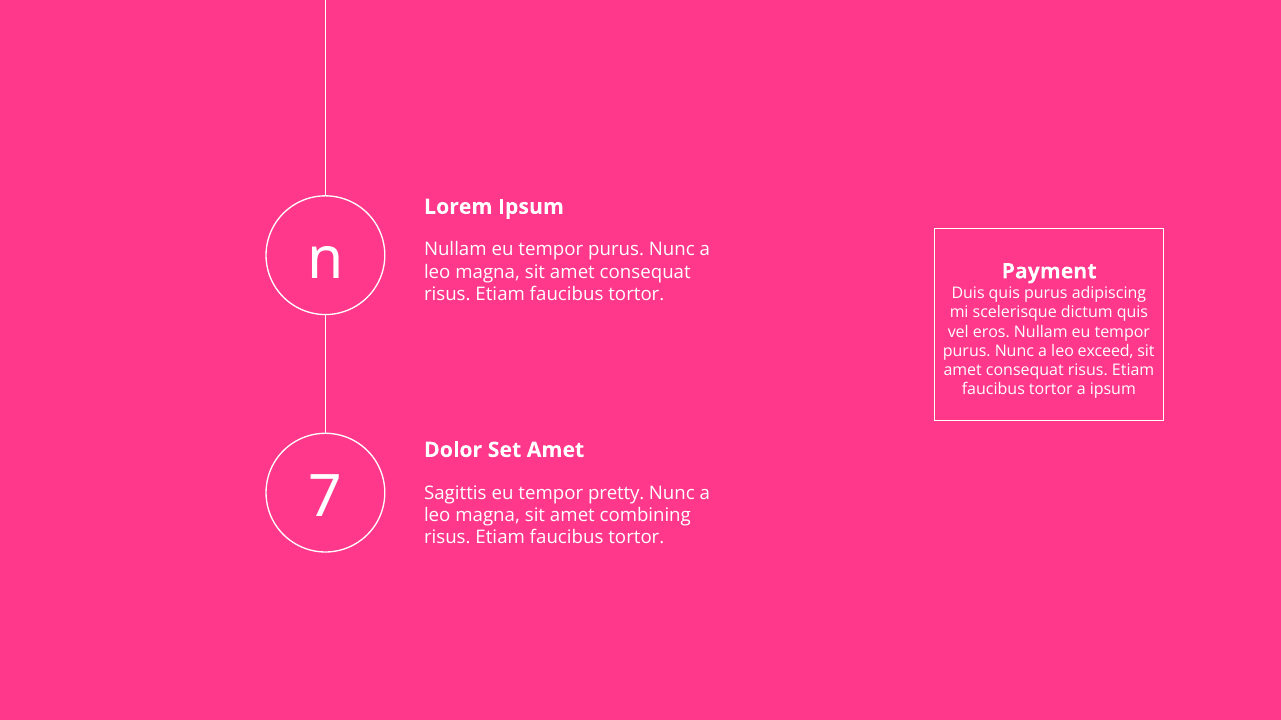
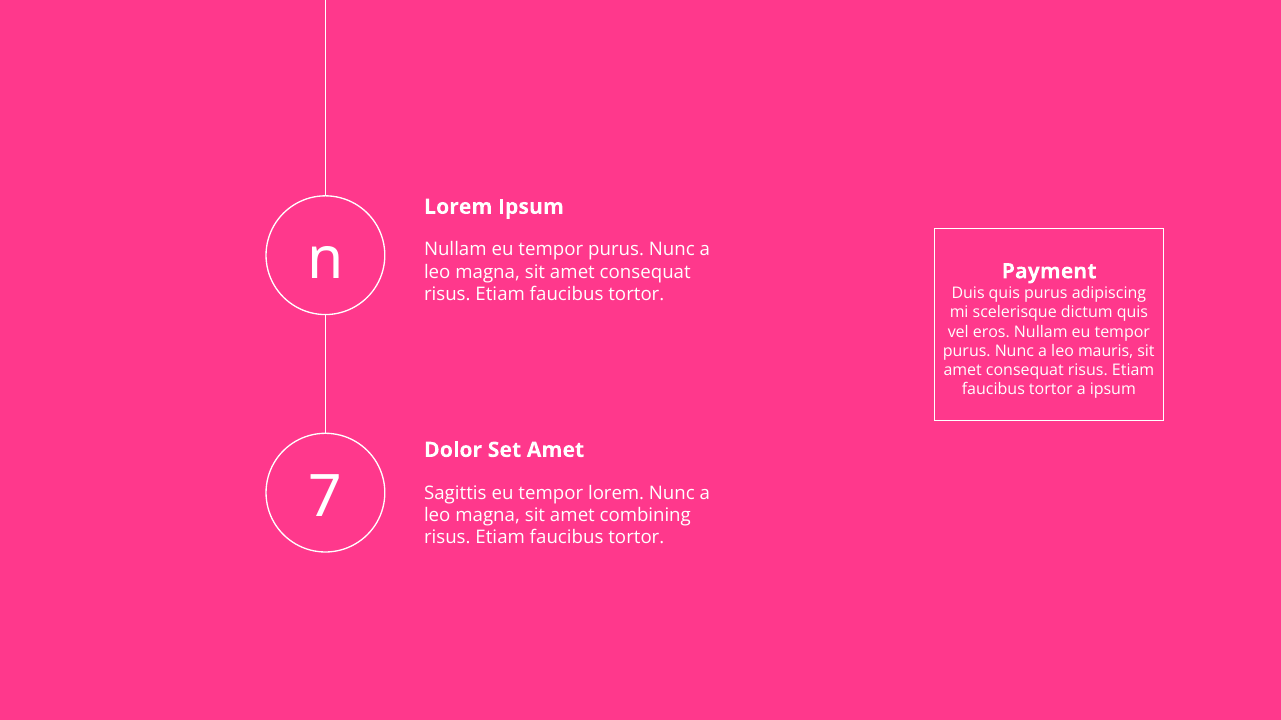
exceed: exceed -> mauris (1106, 351)
tempor pretty: pretty -> lorem (616, 493)
